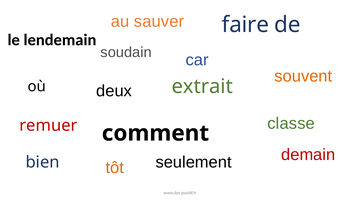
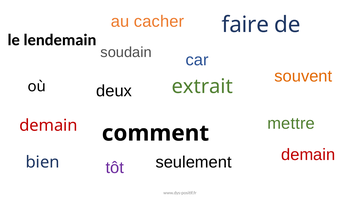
sauver: sauver -> cacher (159, 22)
classe: classe -> mettre (291, 124)
remuer: remuer -> demain (48, 126)
tôt colour: orange -> purple (115, 168)
